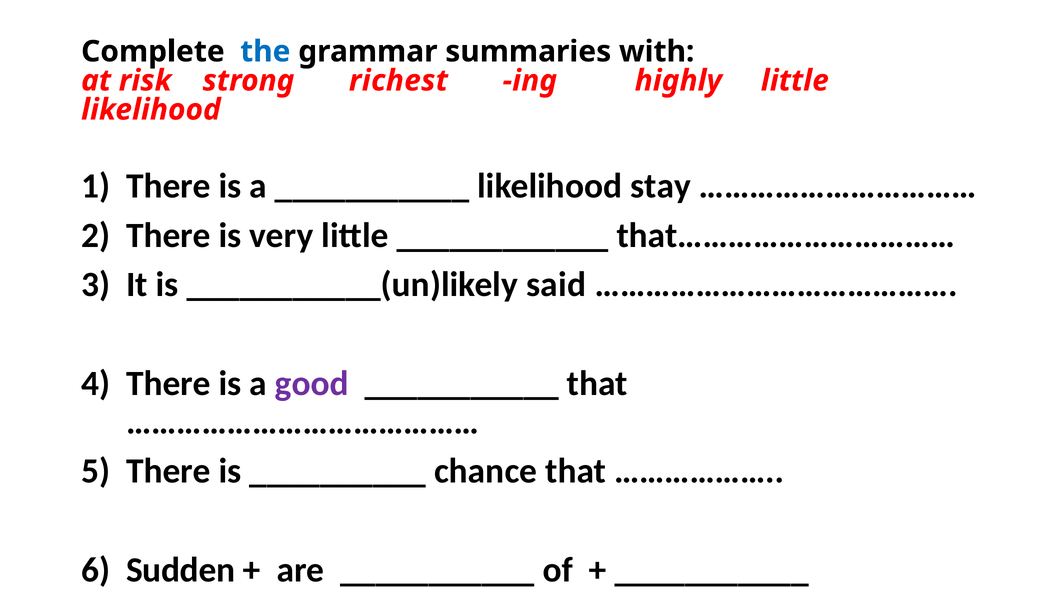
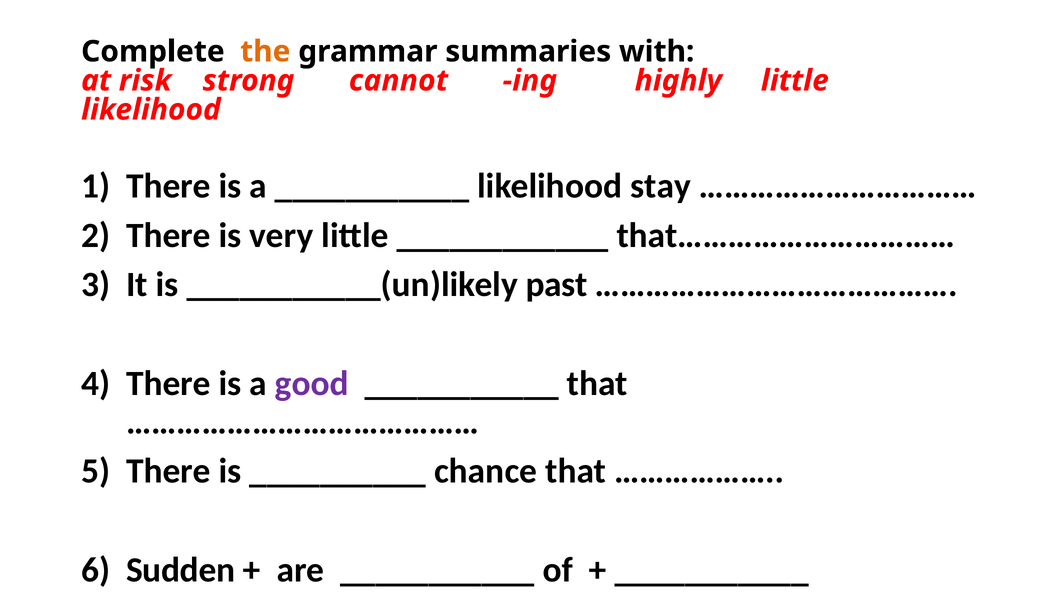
the colour: blue -> orange (265, 52)
richest: richest -> cannot (398, 81)
said: said -> past (557, 285)
